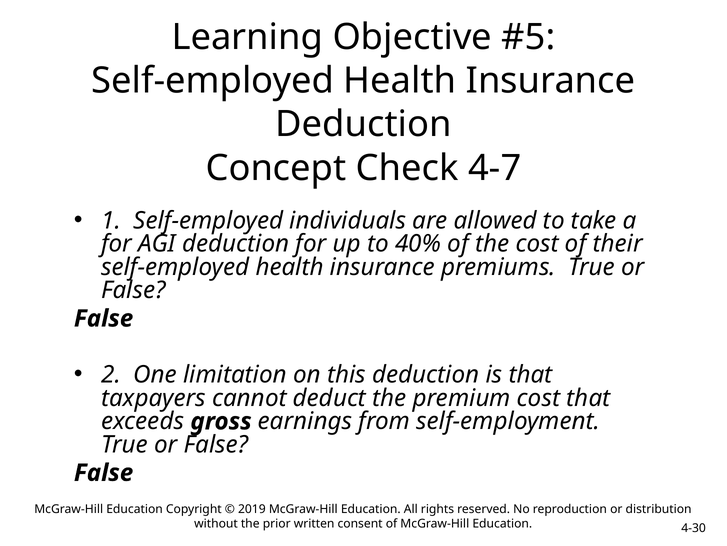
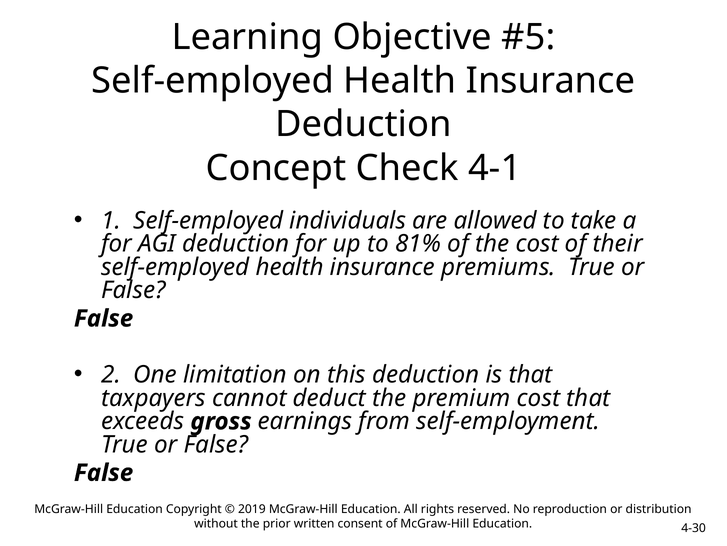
4-7: 4-7 -> 4-1 (495, 168)
40%: 40% -> 81% (418, 244)
